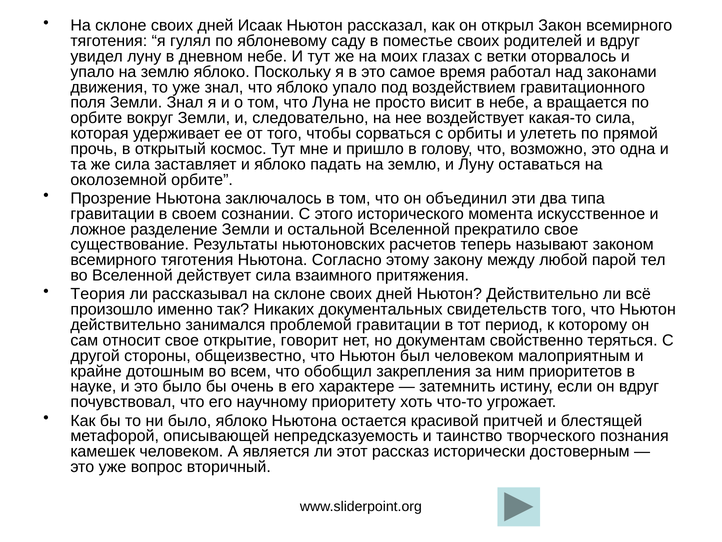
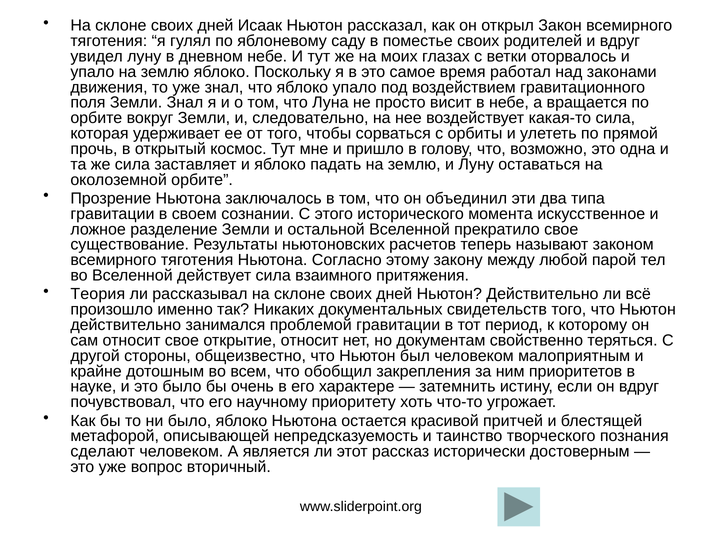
открытие говорит: говорит -> относит (310, 340)
камешек: камешек -> сделают (103, 451)
